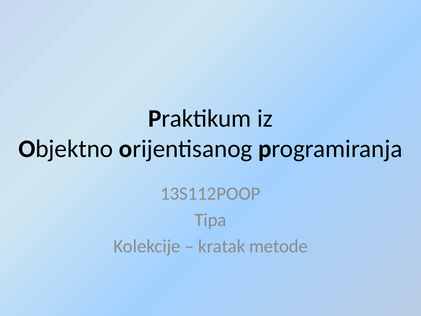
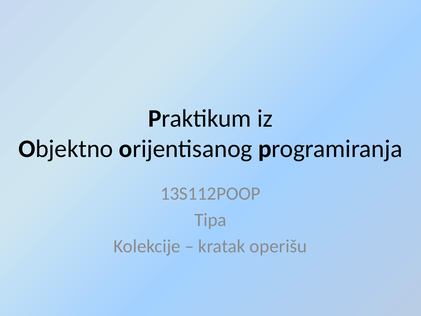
metode: metode -> operišu (278, 246)
